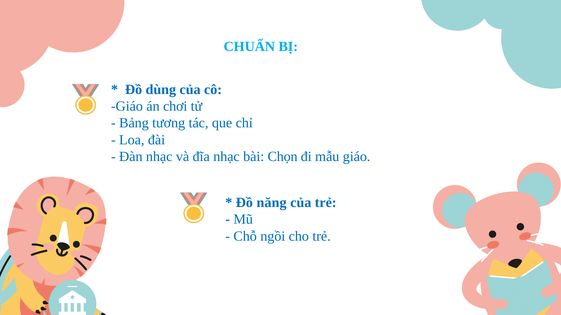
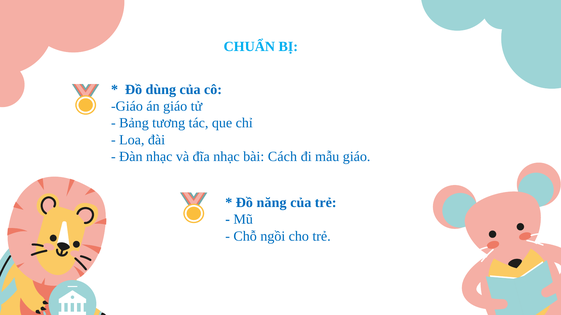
án chơi: chơi -> giáo (175, 106)
Chọn: Chọn -> Cách (282, 157)
